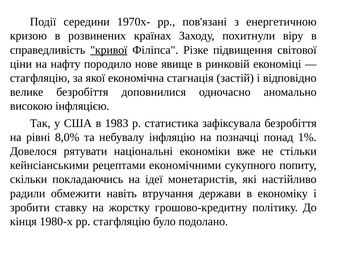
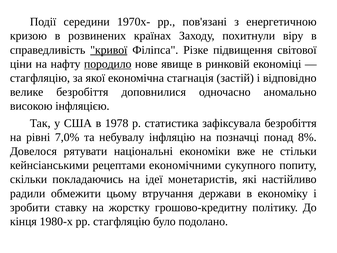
породило underline: none -> present (108, 64)
1983: 1983 -> 1978 (117, 123)
8,0%: 8,0% -> 7,0% (67, 137)
1%: 1% -> 8% (307, 137)
навіть: навіть -> цьому (122, 193)
